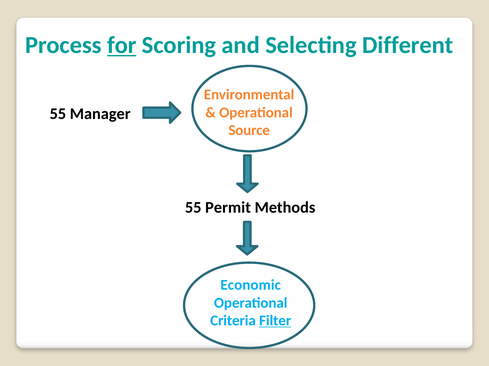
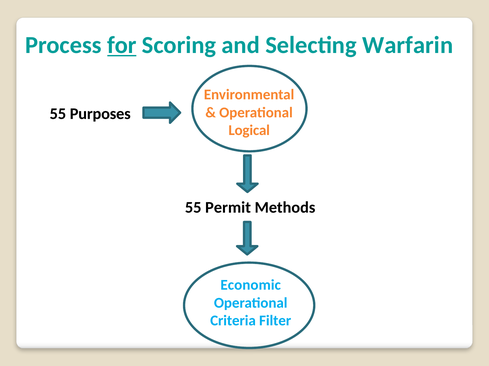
Different: Different -> Warfarin (408, 45)
Manager: Manager -> Purposes (100, 114)
Source: Source -> Logical (249, 131)
Filter underline: present -> none (275, 321)
